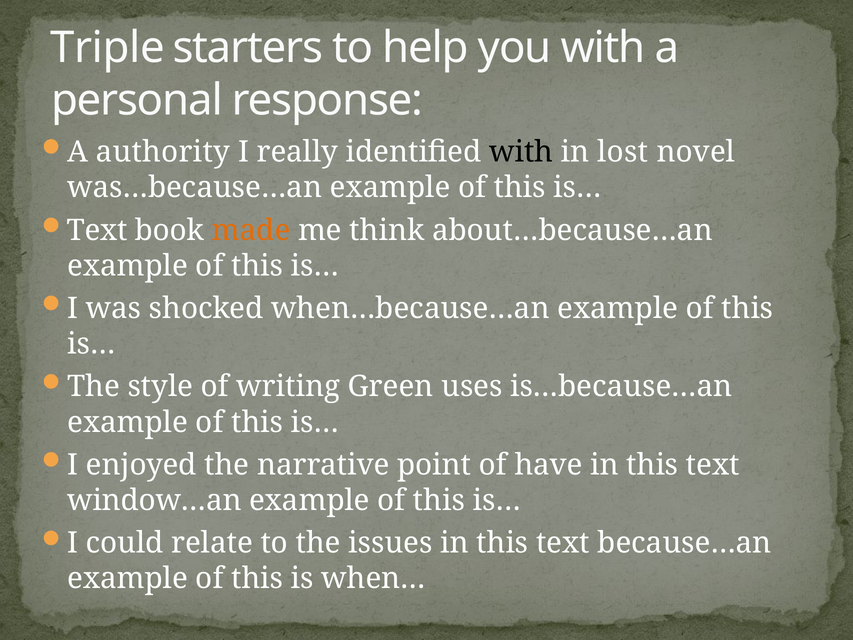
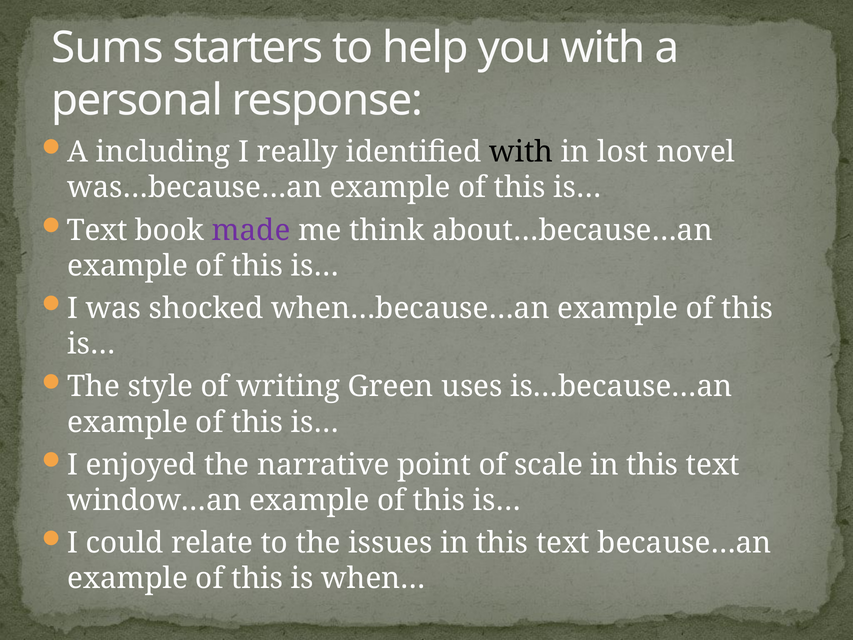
Triple: Triple -> Sums (107, 48)
authority: authority -> including (163, 152)
made colour: orange -> purple (251, 230)
have: have -> scale (549, 465)
